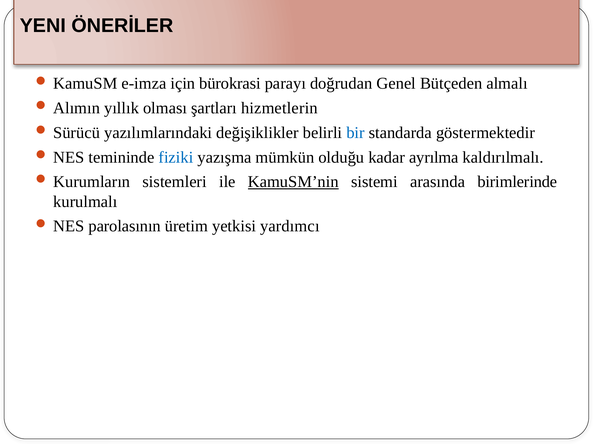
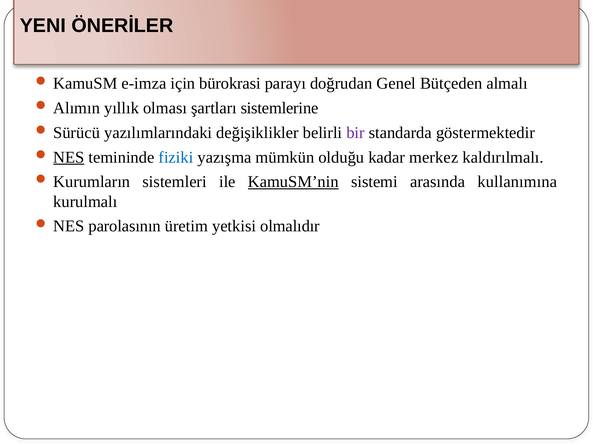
hizmetlerin: hizmetlerin -> sistemlerine (280, 108)
bir colour: blue -> purple (355, 133)
NES underline: none -> present (69, 157)
ayrılma: ayrılma -> merkez (434, 157)
birimlerinde: birimlerinde -> kullanımına (517, 182)
yardımcı: yardımcı -> olmalıdır (290, 226)
